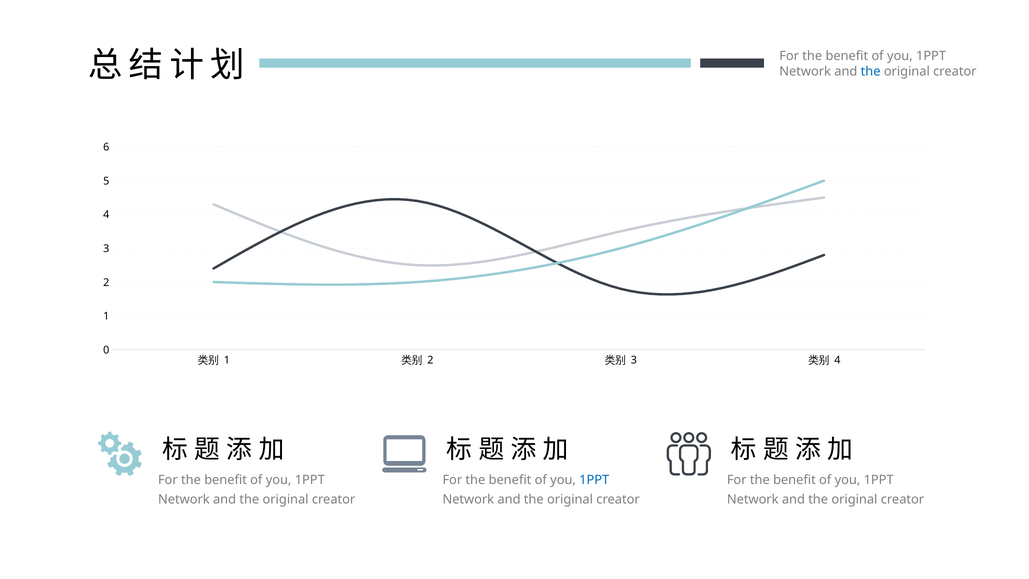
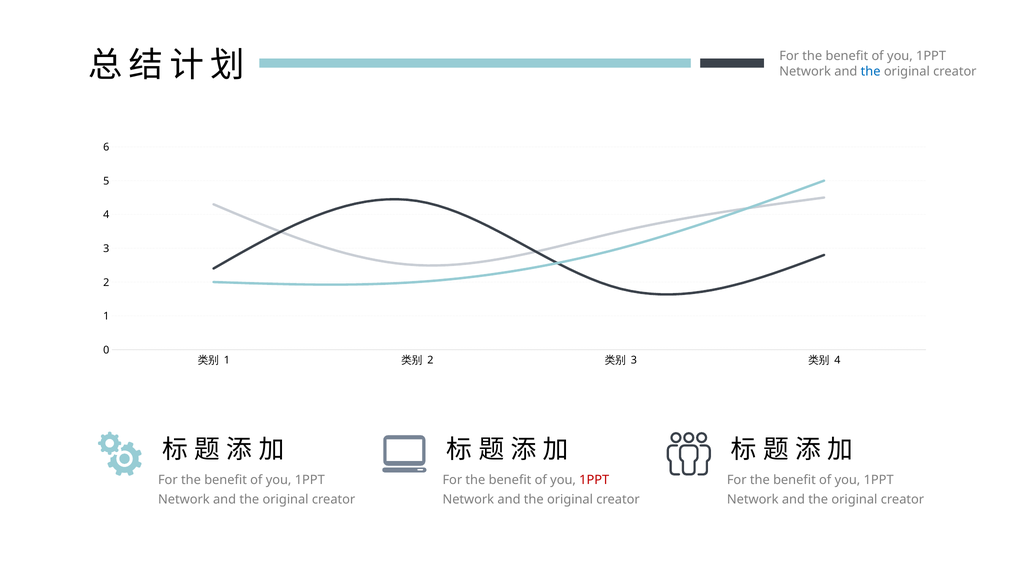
1PPT colour: blue -> red (594, 480)
